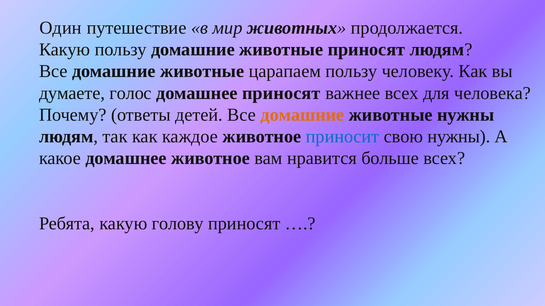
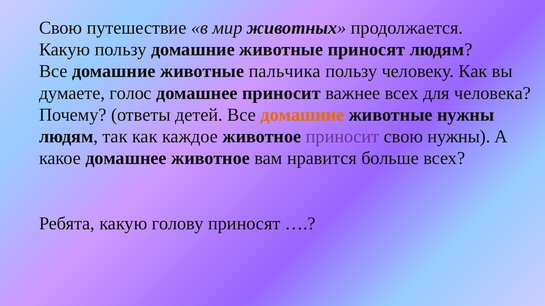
Один: Один -> Свою (61, 28)
царапаем: царапаем -> пальчика (285, 71)
домашнее приносят: приносят -> приносит (281, 93)
приносит colour: blue -> purple (343, 137)
